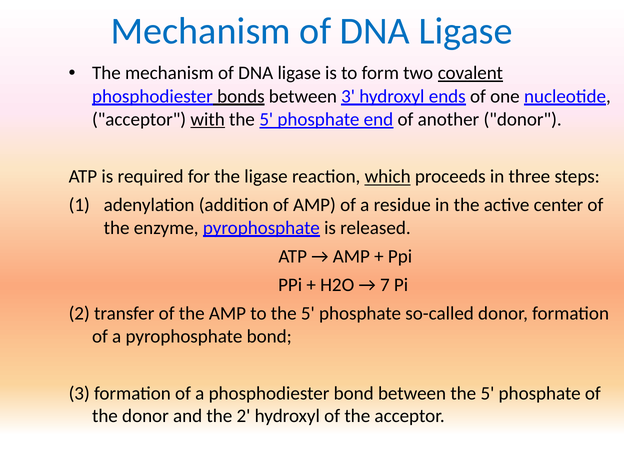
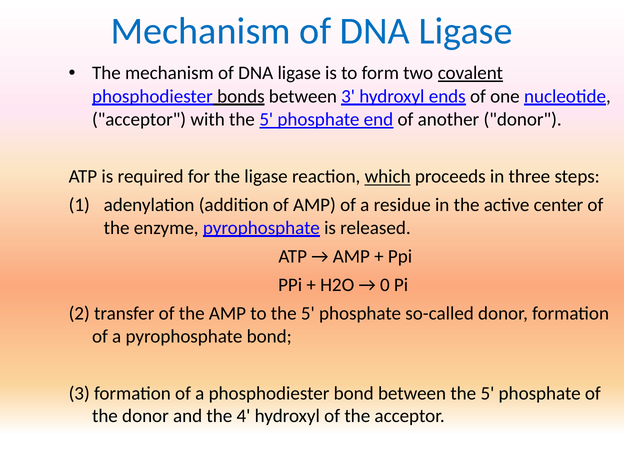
with underline: present -> none (208, 119)
7: 7 -> 0 (385, 285)
the 2: 2 -> 4 (244, 416)
